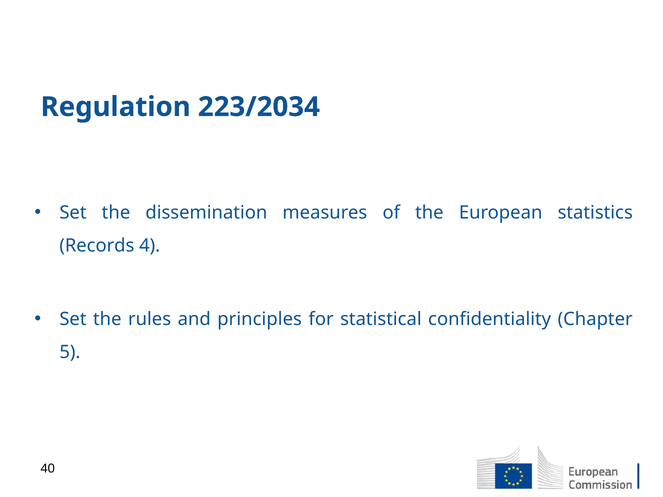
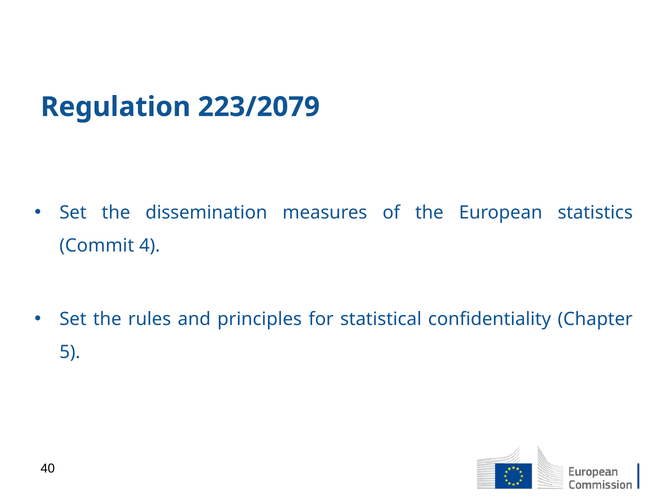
223/2034: 223/2034 -> 223/2079 (259, 107)
Records: Records -> Commit (97, 246)
